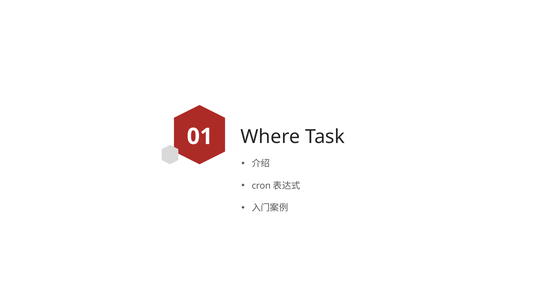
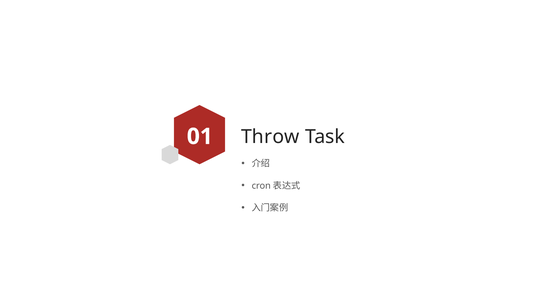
Where: Where -> Throw (270, 137)
